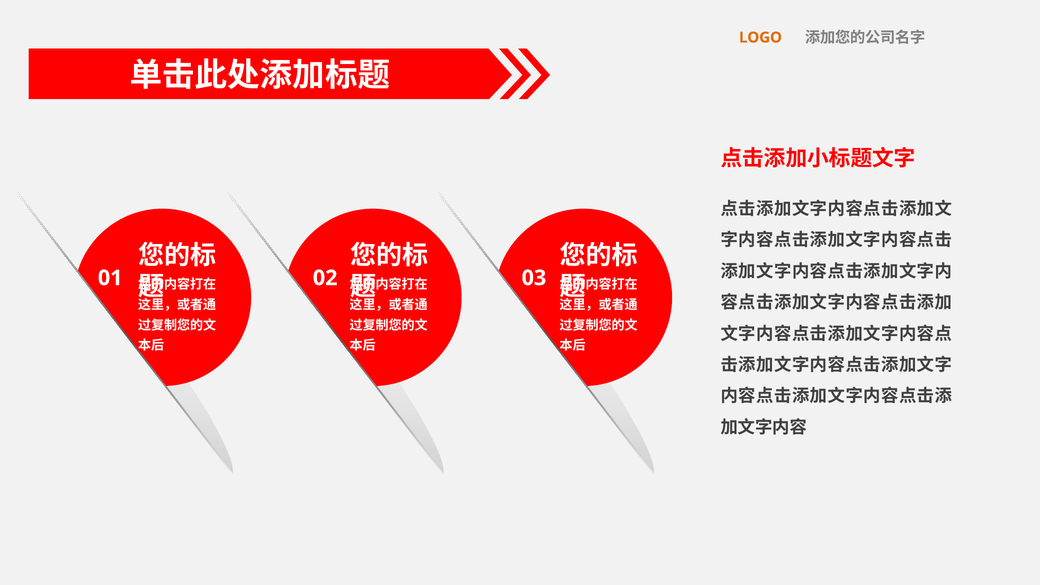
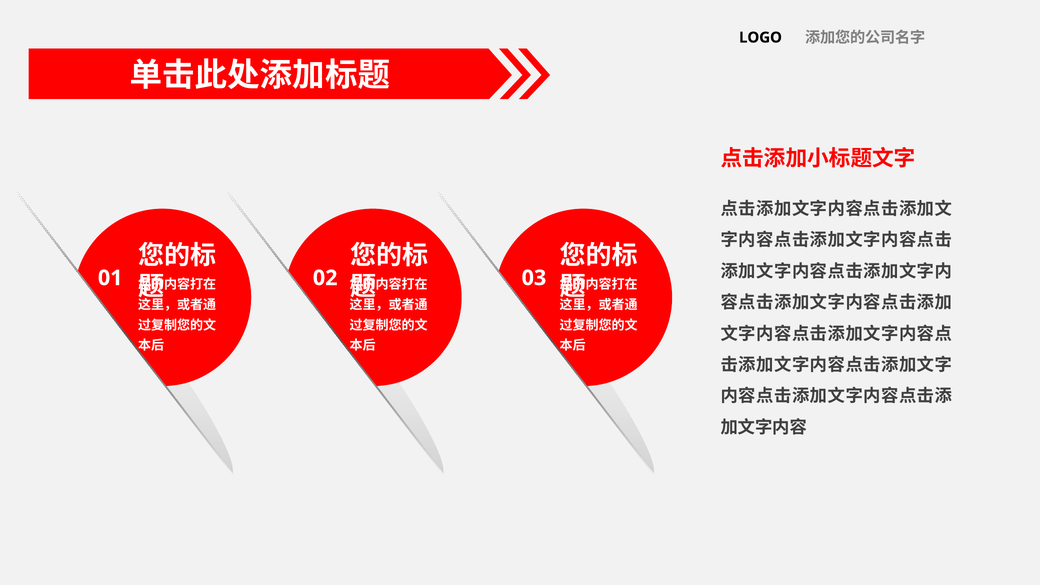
LOGO colour: orange -> black (760, 38)
